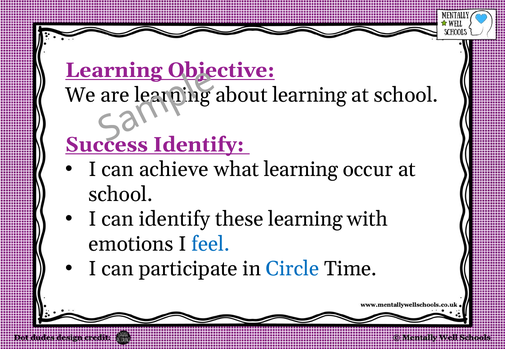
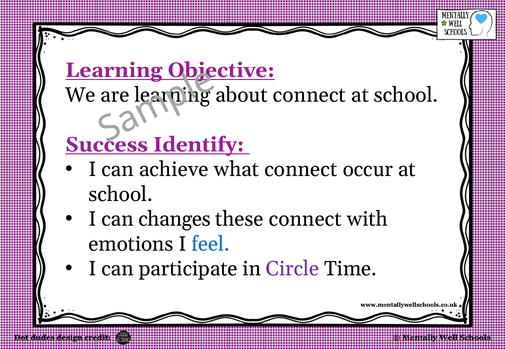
about learning: learning -> connect (309, 95)
what learning: learning -> connect (301, 170)
can identify: identify -> changes (175, 219)
these learning: learning -> connect (305, 219)
Circle colour: blue -> purple (293, 269)
